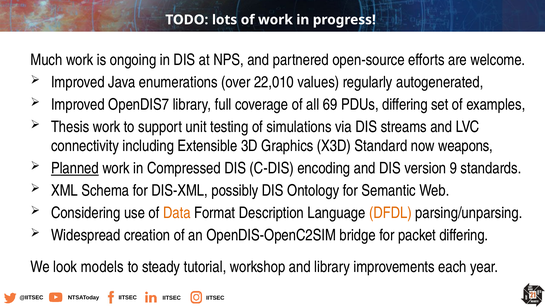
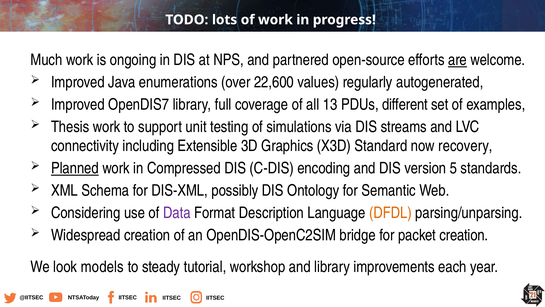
are underline: none -> present (458, 60)
22,010: 22,010 -> 22,600 (274, 82)
69: 69 -> 13 (330, 104)
PDUs differing: differing -> different (405, 104)
weapons: weapons -> recovery (465, 146)
9: 9 -> 5 (453, 168)
Data colour: orange -> purple (177, 212)
packet differing: differing -> creation (464, 235)
